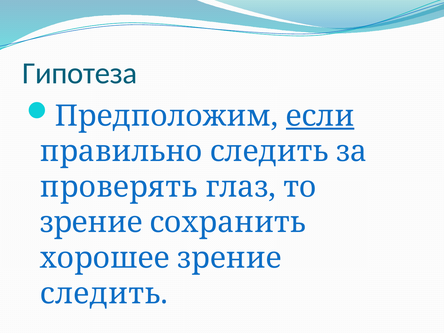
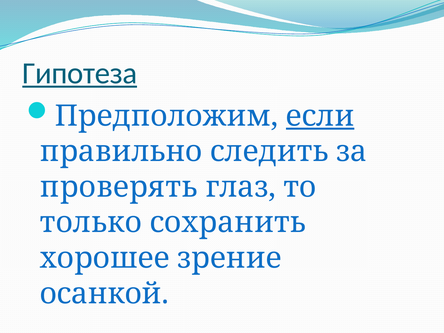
Гипотеза underline: none -> present (80, 73)
зрение: зрение -> только (91, 223)
следить: следить -> осанкой (104, 294)
